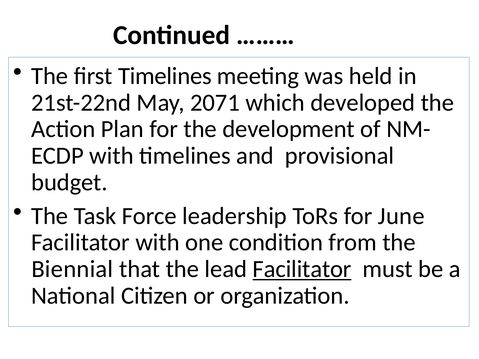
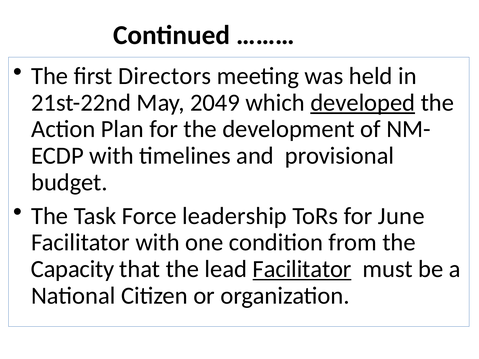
first Timelines: Timelines -> Directors (165, 76)
2071: 2071 -> 2049 (215, 103)
developed underline: none -> present (363, 103)
Biennial: Biennial -> Capacity (73, 269)
